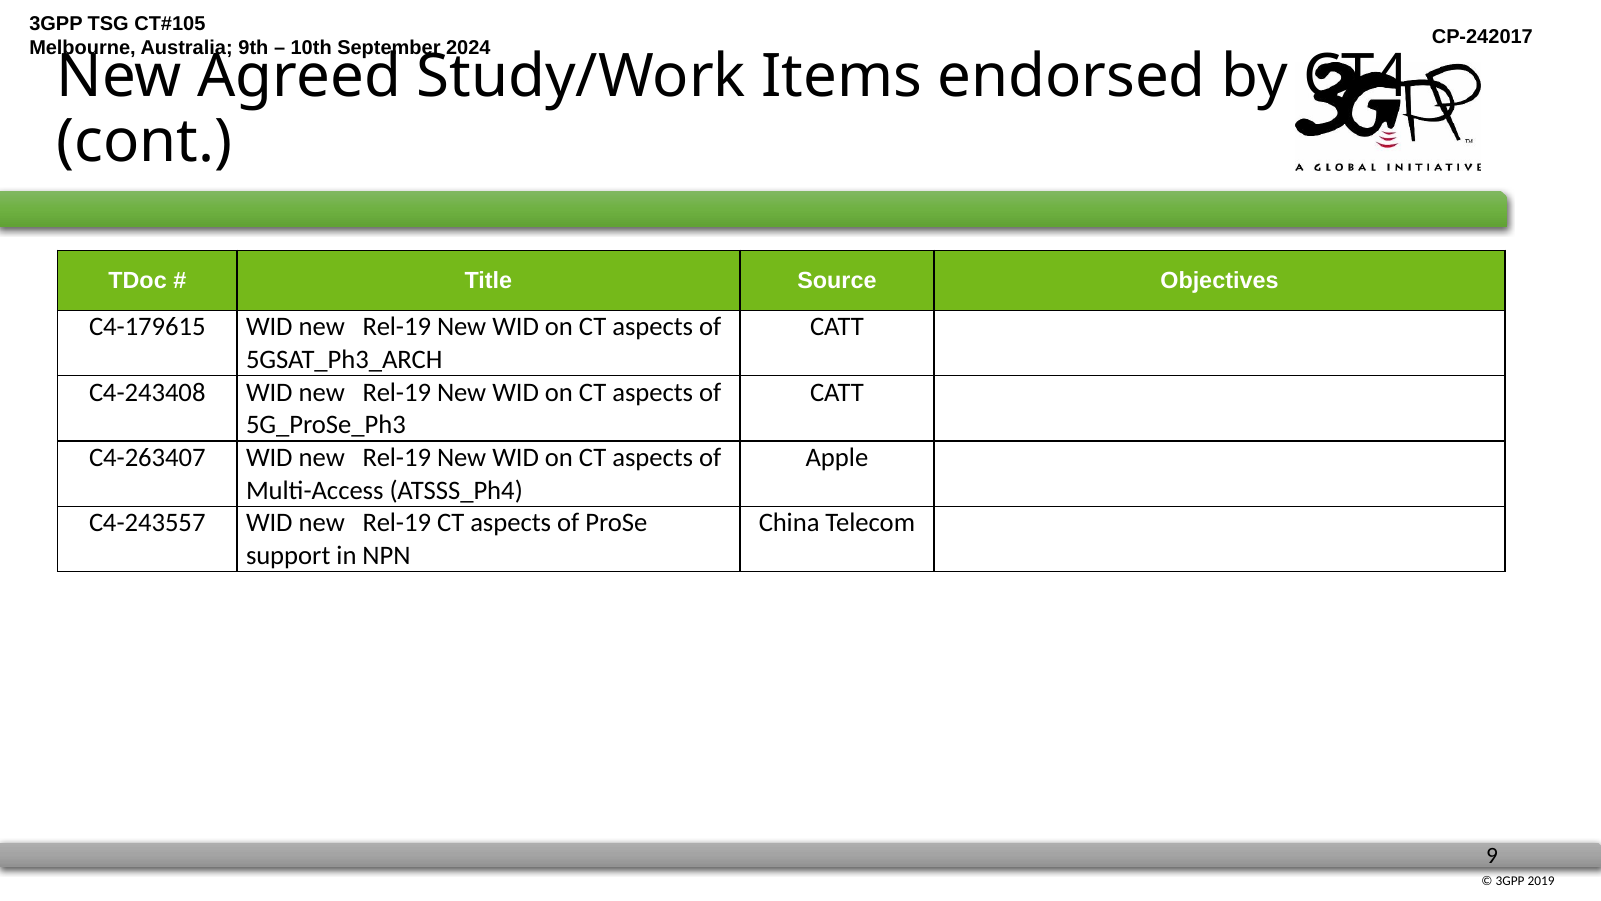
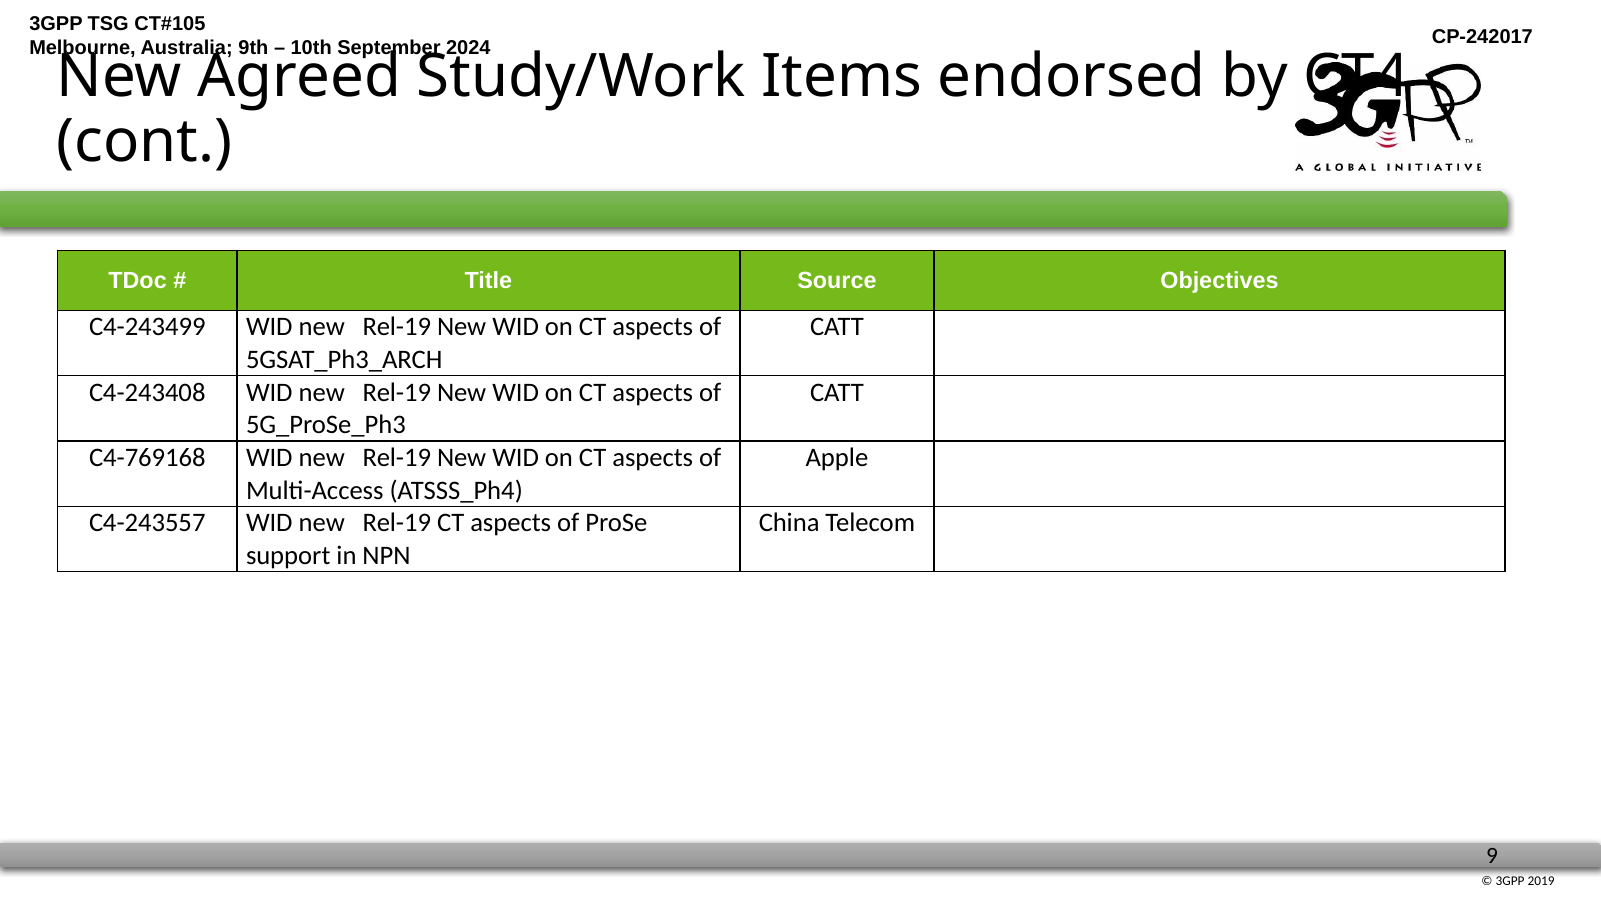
C4-179615: C4-179615 -> C4-243499 (147, 327)
C4-263407: C4-263407 -> C4-769168 (147, 457)
